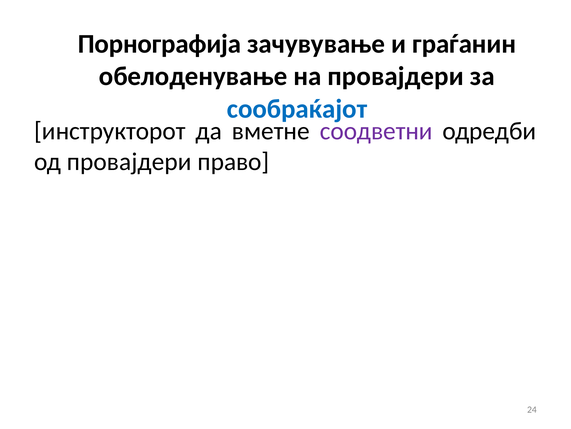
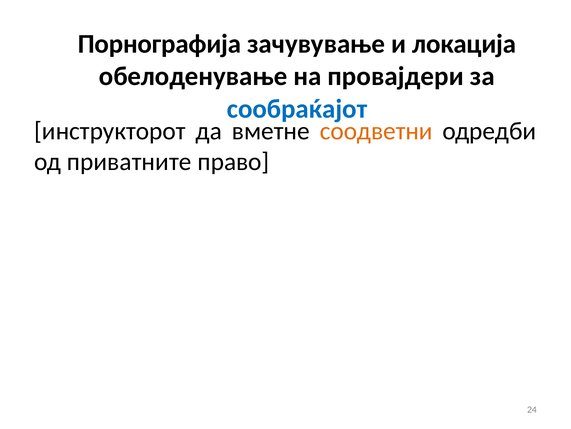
граѓанин: граѓанин -> локација (464, 44)
соодветни colour: purple -> orange (376, 131)
од провајдери: провајдери -> приватните (129, 161)
